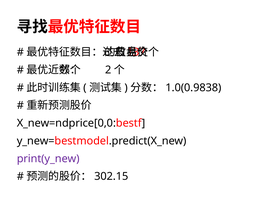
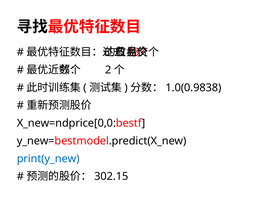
print(y_new colour: purple -> blue (48, 159)
